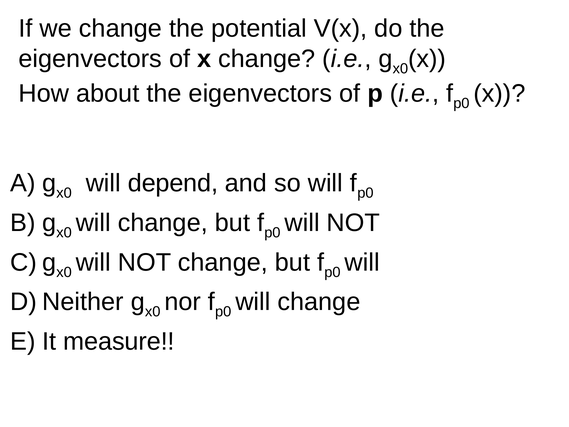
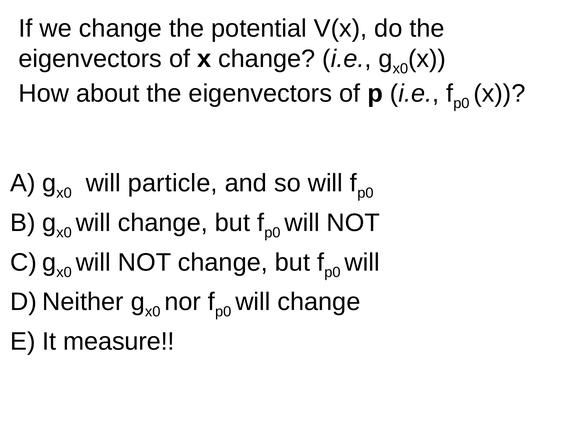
depend: depend -> particle (173, 183)
